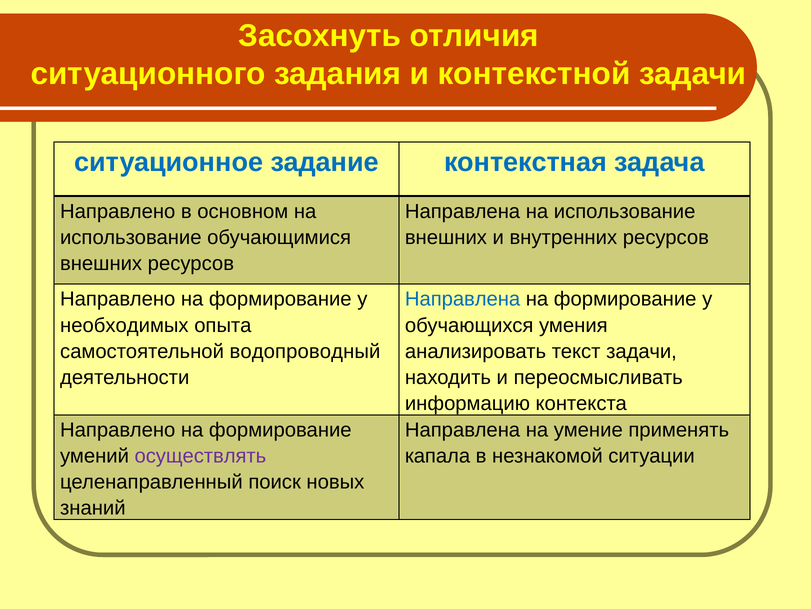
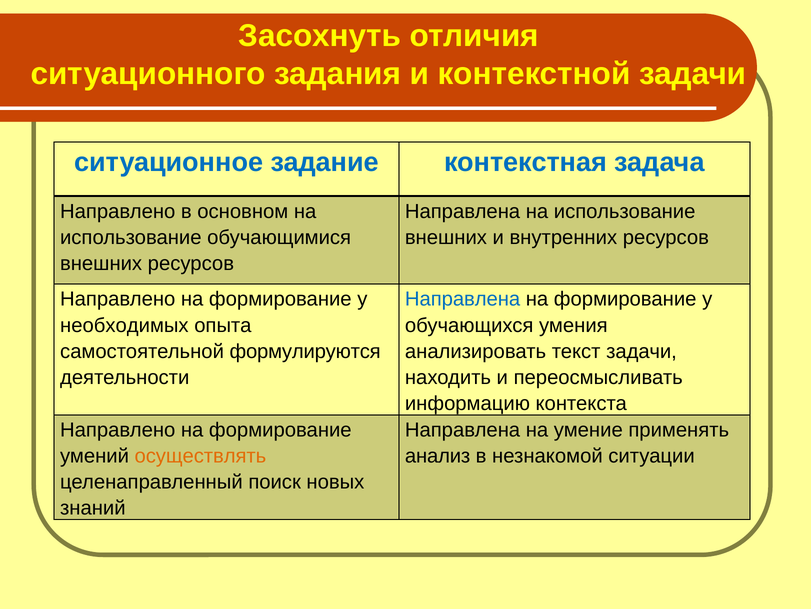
водопроводный: водопроводный -> формулируются (305, 351)
осуществлять colour: purple -> orange (200, 455)
капала: капала -> анализ (438, 455)
